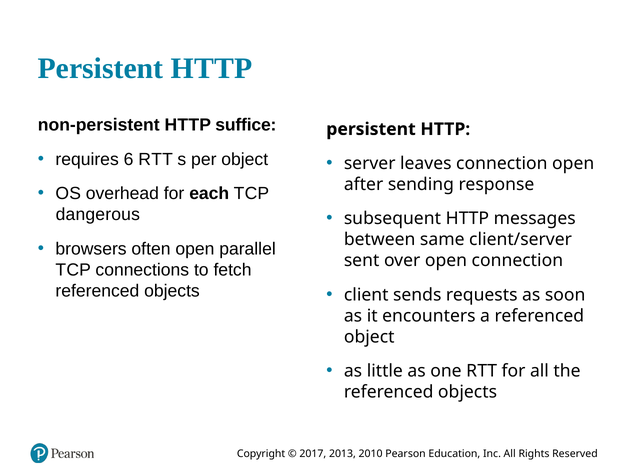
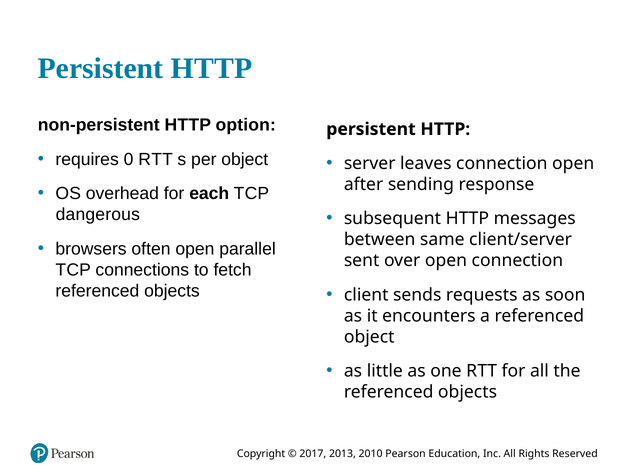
suffice: suffice -> option (246, 125)
6: 6 -> 0 (129, 160)
